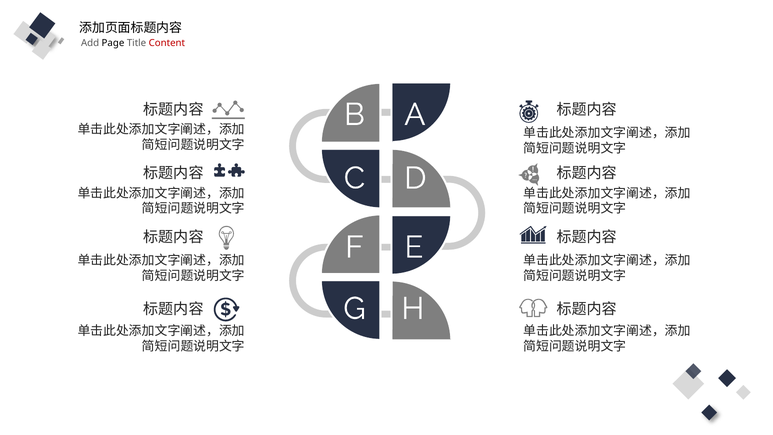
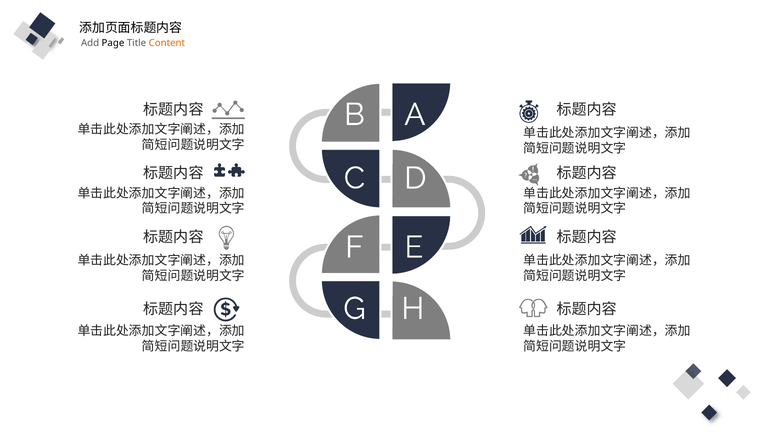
Content colour: red -> orange (167, 43)
